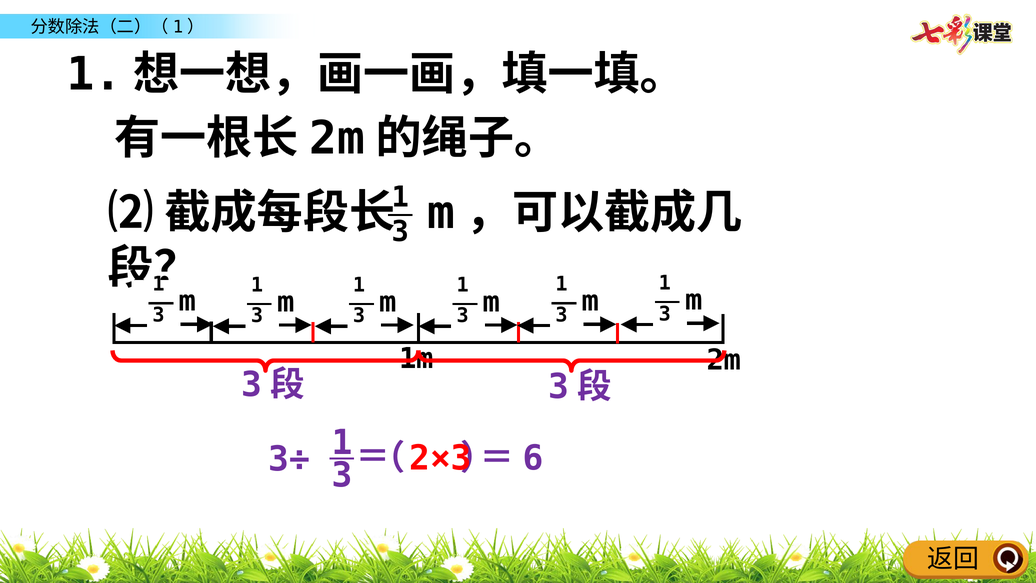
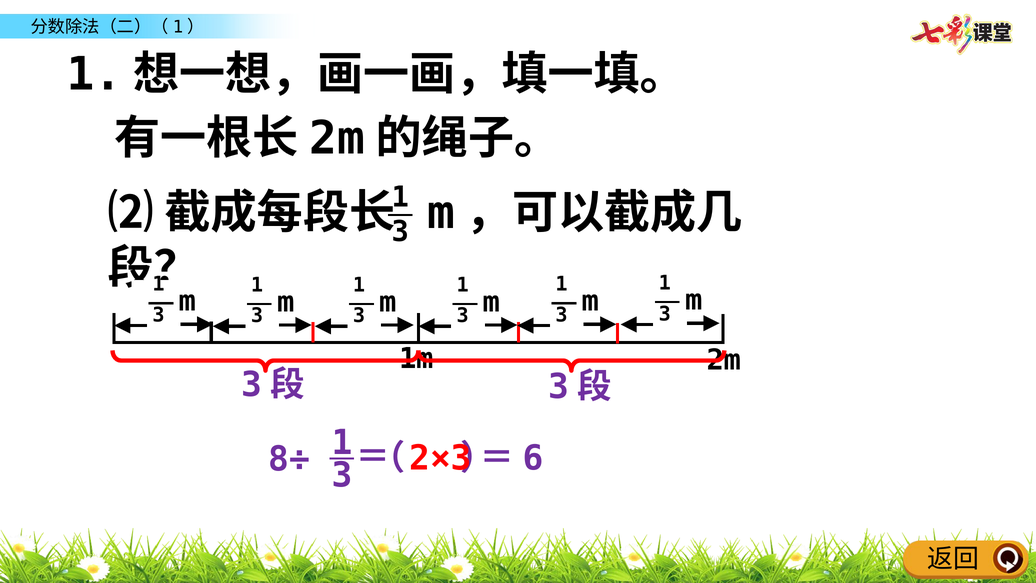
3÷: 3÷ -> 8÷ (289, 459)
